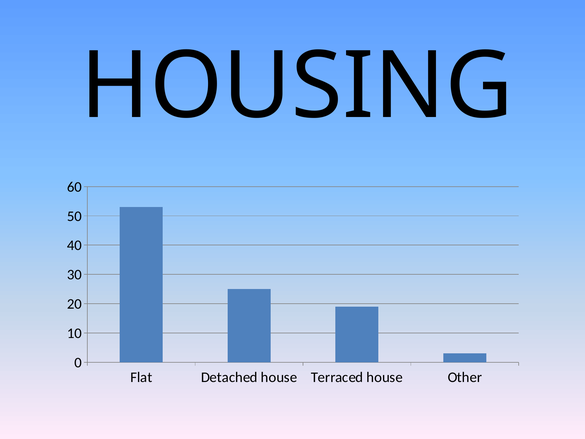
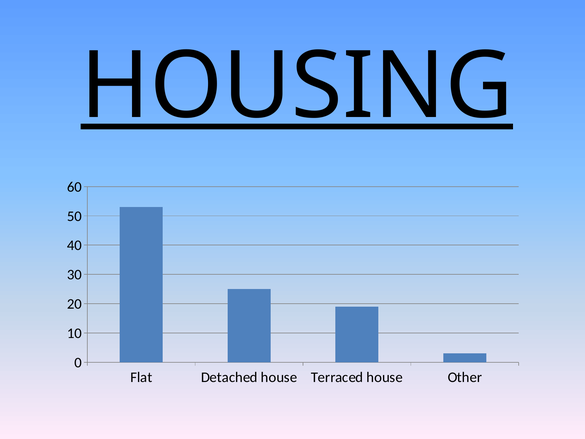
HOUSING underline: none -> present (297, 86)
